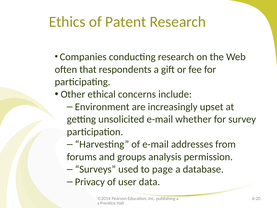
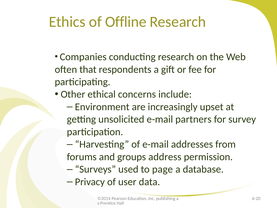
Patent: Patent -> Offline (126, 22)
whether: whether -> partners (193, 119)
analysis: analysis -> address (165, 157)
